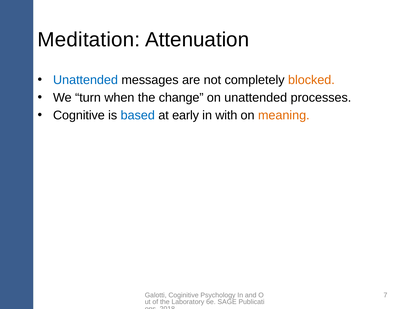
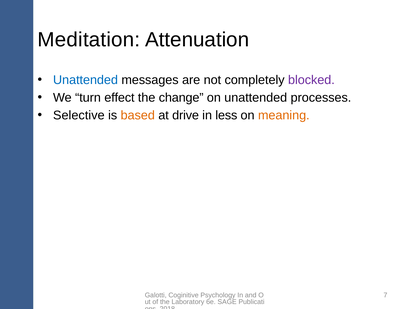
blocked colour: orange -> purple (311, 80)
when: when -> effect (119, 98)
Cognitive: Cognitive -> Selective (79, 115)
based colour: blue -> orange (138, 115)
early: early -> drive (186, 115)
with: with -> less (226, 115)
